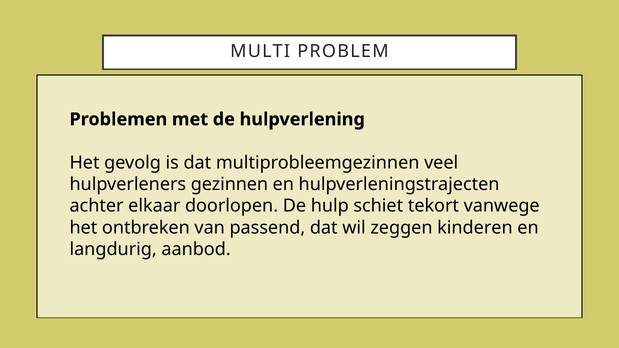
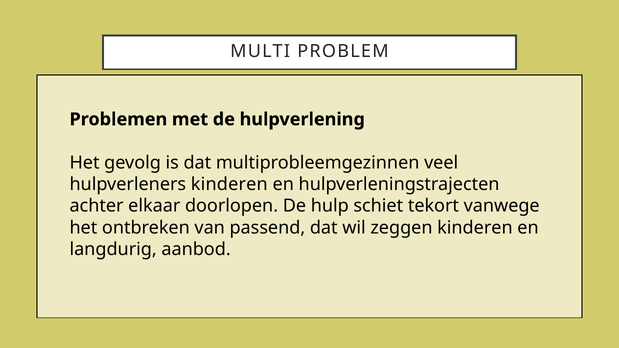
hulpverleners gezinnen: gezinnen -> kinderen (229, 184)
